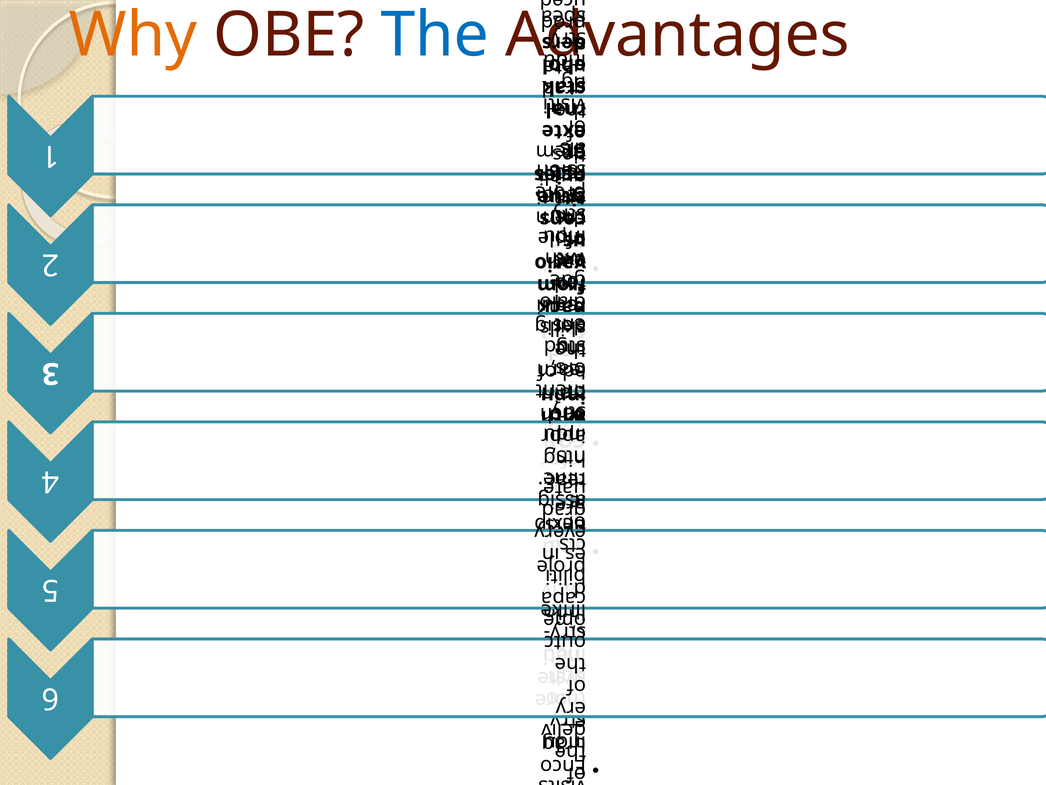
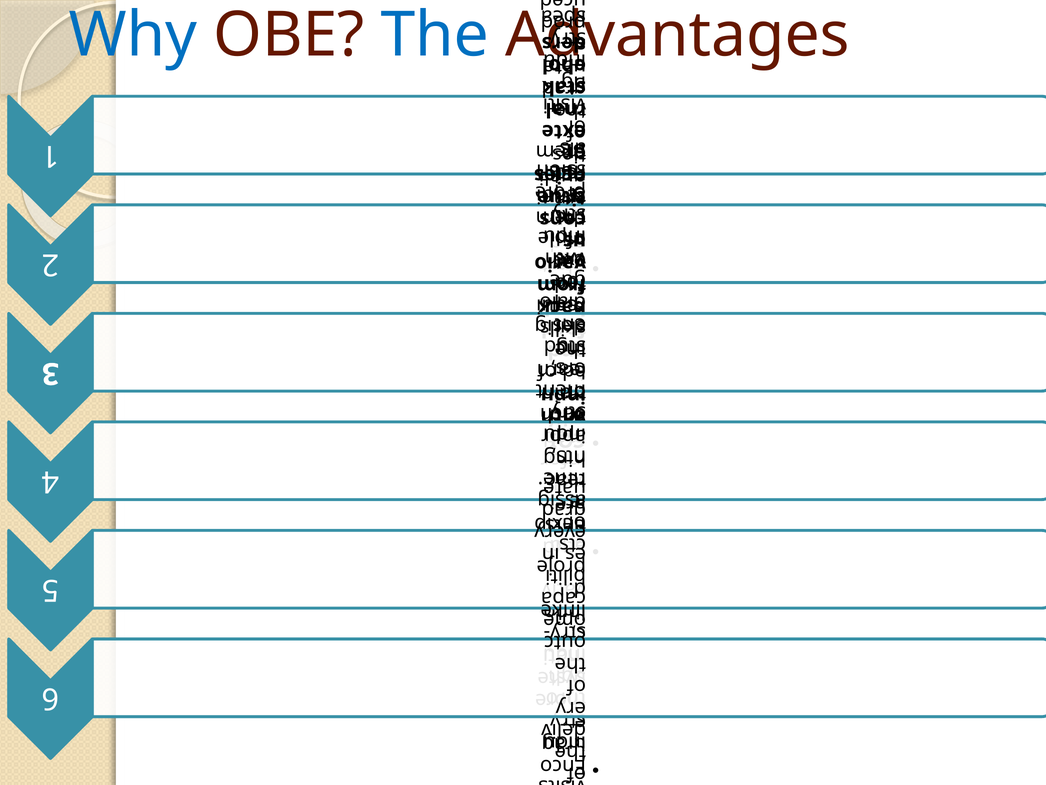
Why colour: orange -> blue (133, 35)
